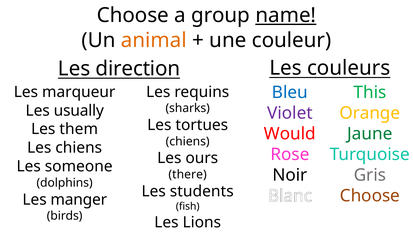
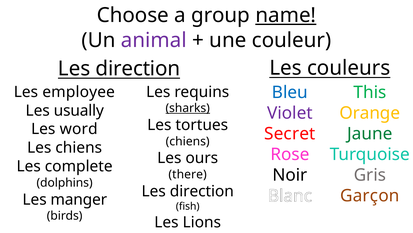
animal colour: orange -> purple (154, 40)
marqueur: marqueur -> employee (79, 92)
sharks underline: none -> present (188, 108)
them: them -> word (79, 129)
Would: Would -> Secret (290, 133)
someone: someone -> complete (79, 166)
students: students -> direction (202, 191)
Choose: Choose -> Garçon (370, 195)
